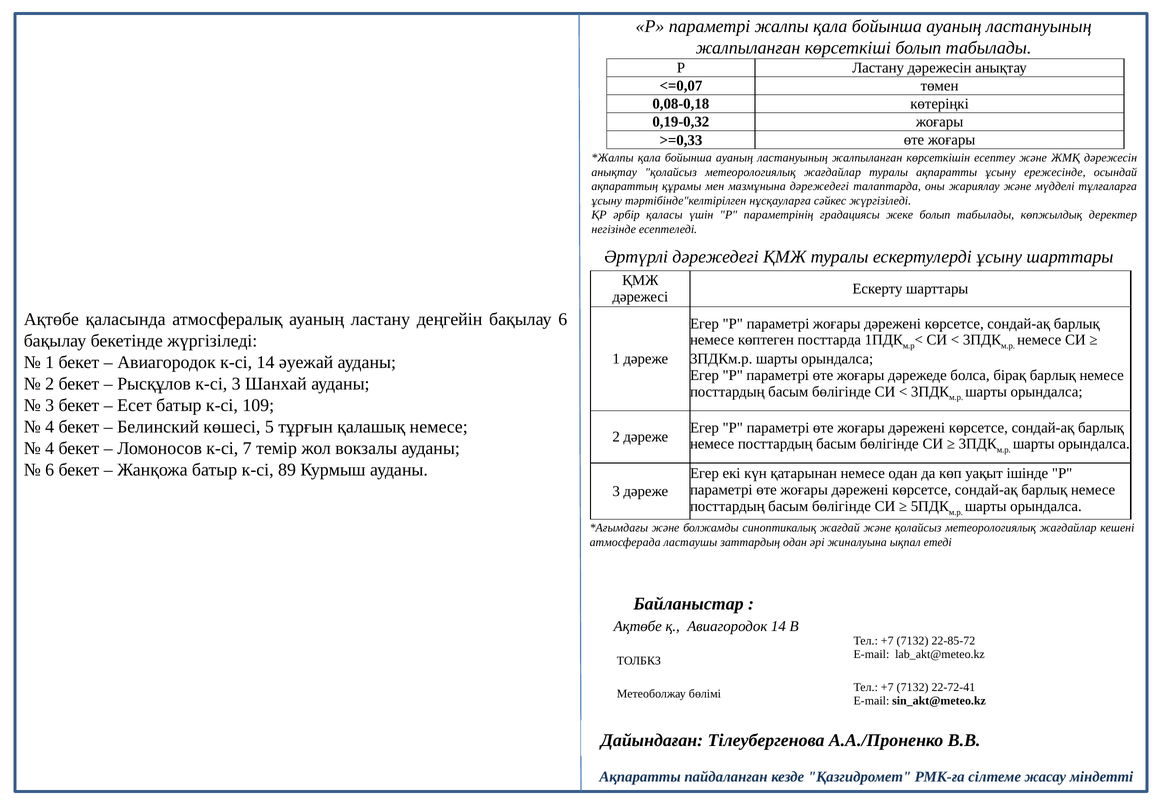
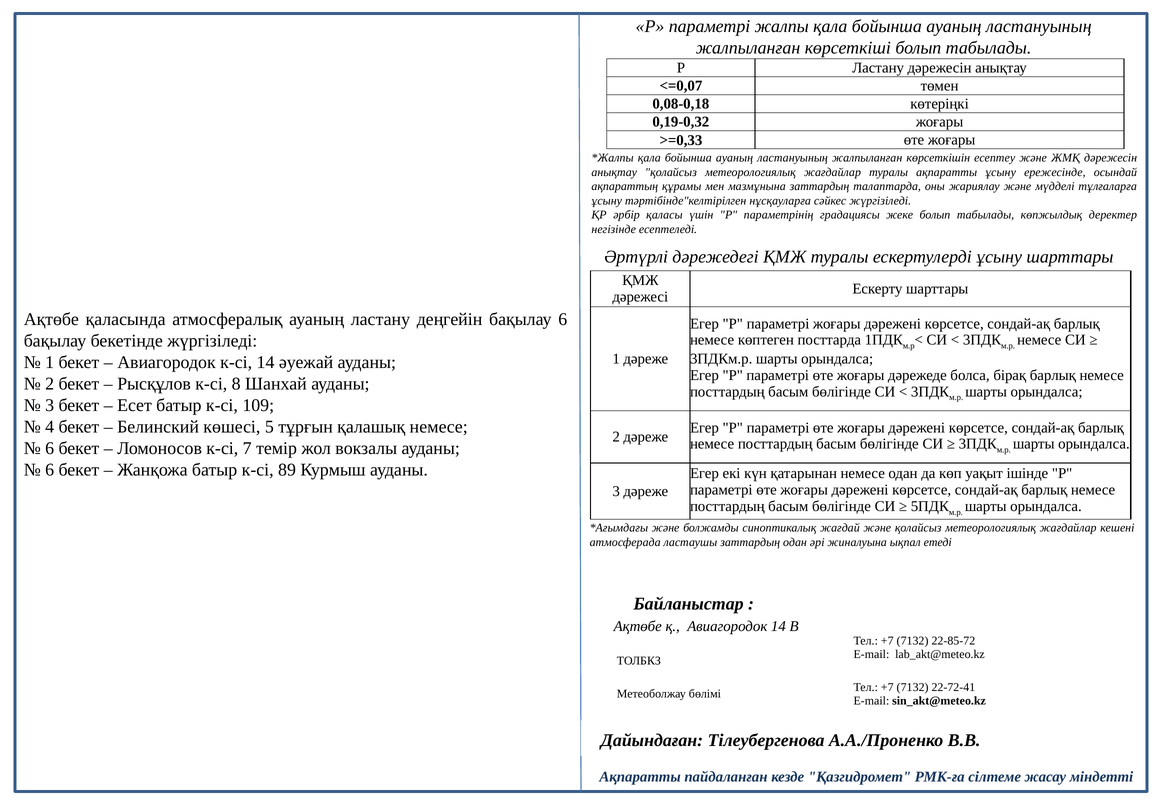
мазмұнына дәрежедегі: дәрежедегі -> заттардың (820, 186)
к-сі 3: 3 -> 8 (236, 384)
4: 4 -> 6 (50, 448)
